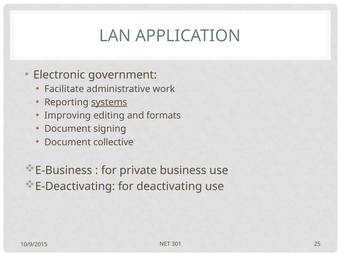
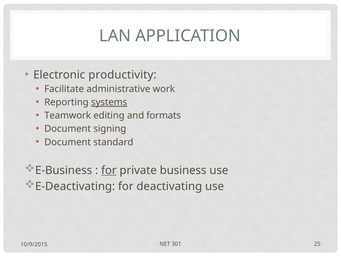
government: government -> productivity (122, 75)
Improving: Improving -> Teamwork (68, 115)
collective: collective -> standard (113, 142)
for underline: none -> present (109, 170)
